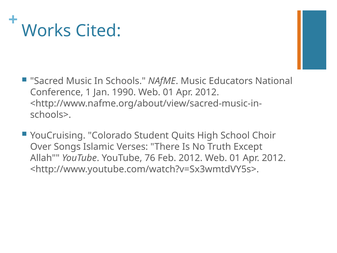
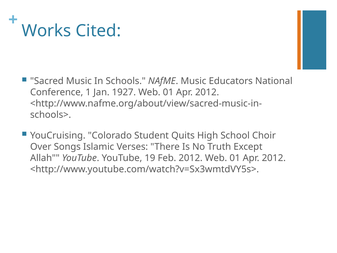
1990: 1990 -> 1927 (124, 92)
76: 76 -> 19 (150, 158)
